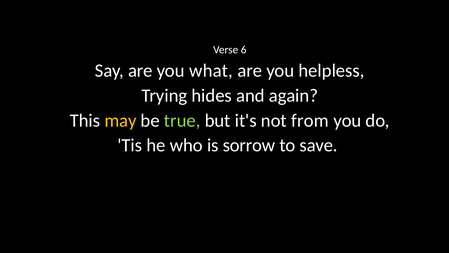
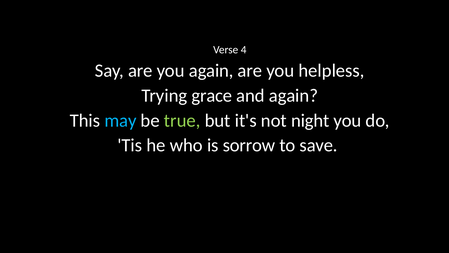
6: 6 -> 4 (244, 50)
you what: what -> again (211, 71)
hides: hides -> grace (212, 95)
may colour: yellow -> light blue (120, 120)
from: from -> night (310, 120)
